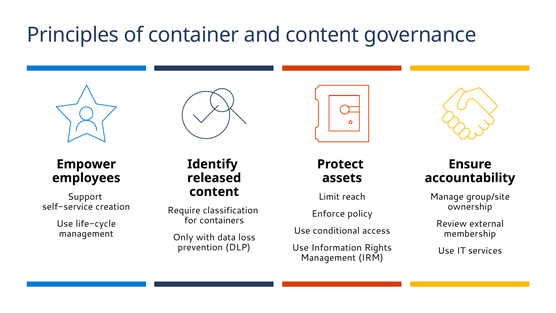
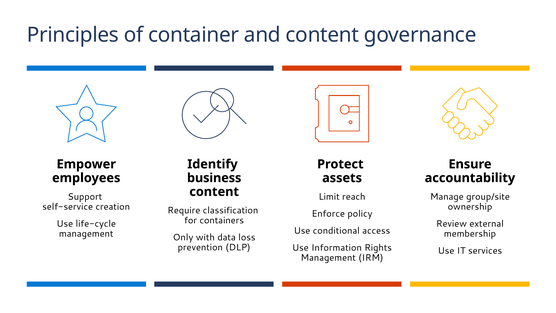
released: released -> business (214, 178)
